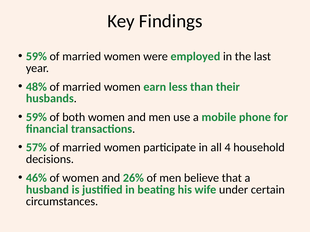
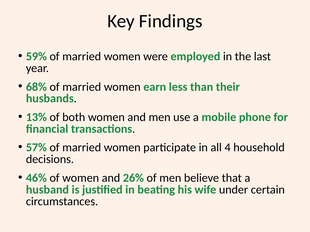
48%: 48% -> 68% (36, 87)
59%: 59% -> 13% (36, 117)
